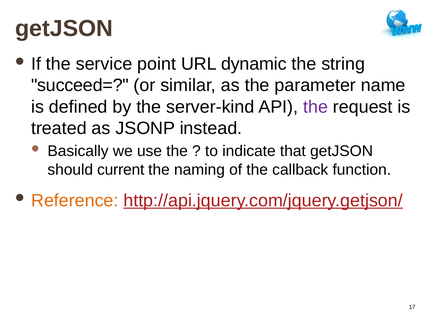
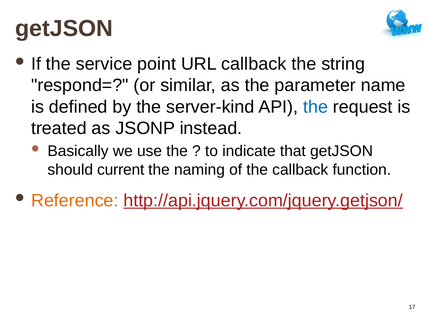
URL dynamic: dynamic -> callback (254, 64)
succeed=: succeed= -> respond= (80, 86)
the colour: purple -> blue (316, 107)
